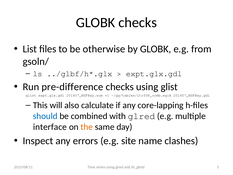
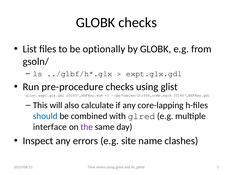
otherwise: otherwise -> optionally (104, 49)
pre-difference: pre-difference -> pre-procedure (72, 87)
the colour: orange -> purple (87, 127)
